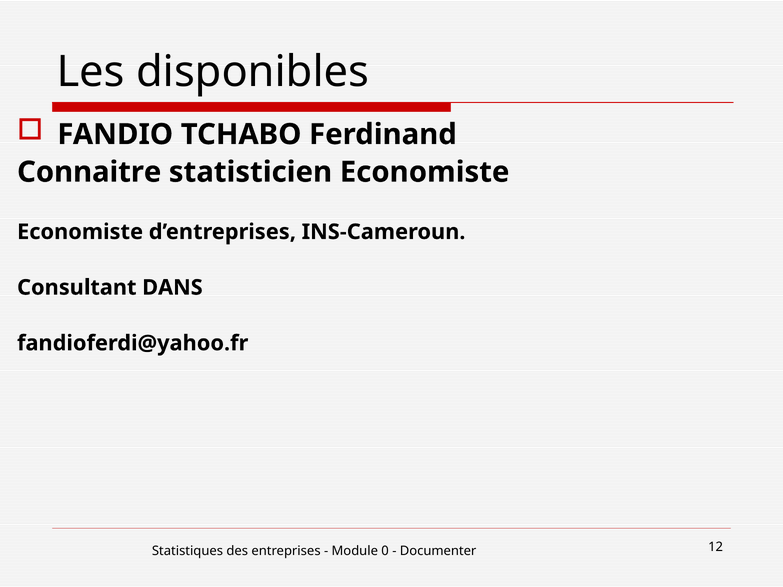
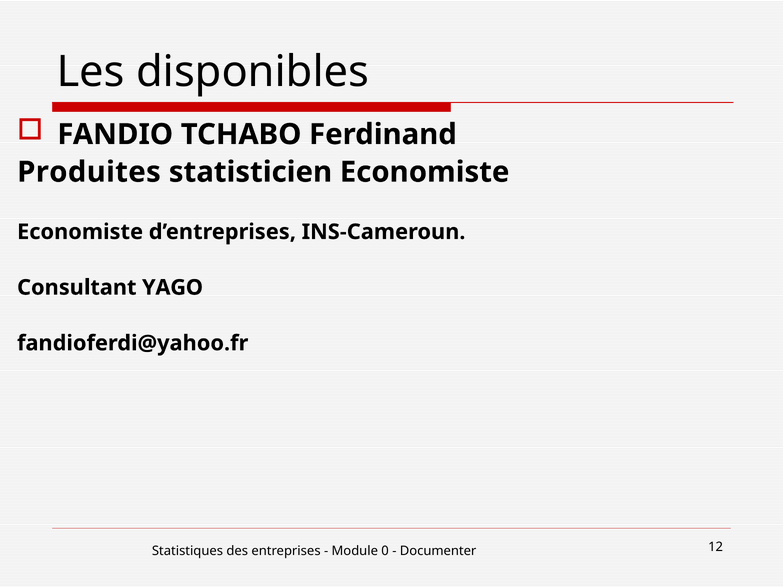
Connaitre: Connaitre -> Produites (89, 172)
DANS: DANS -> YAGO (173, 288)
